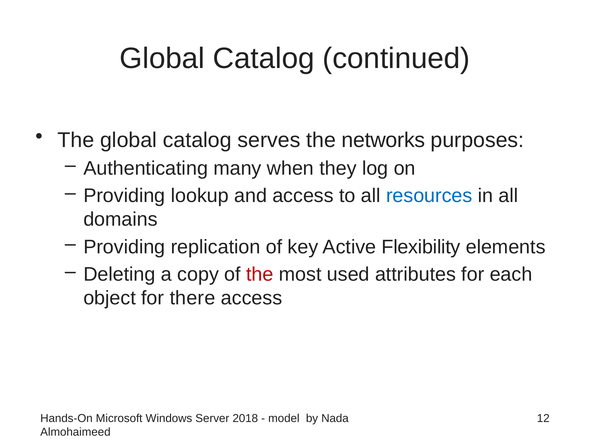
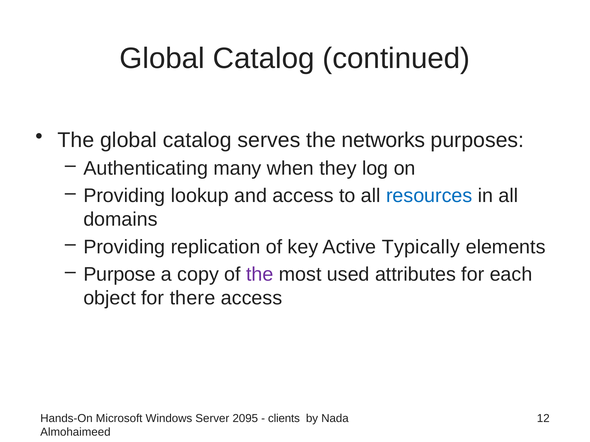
Flexibility: Flexibility -> Typically (421, 247)
Deleting: Deleting -> Purpose (119, 275)
the colour: red -> purple (260, 275)
2018: 2018 -> 2095 (245, 419)
model: model -> clients (284, 419)
